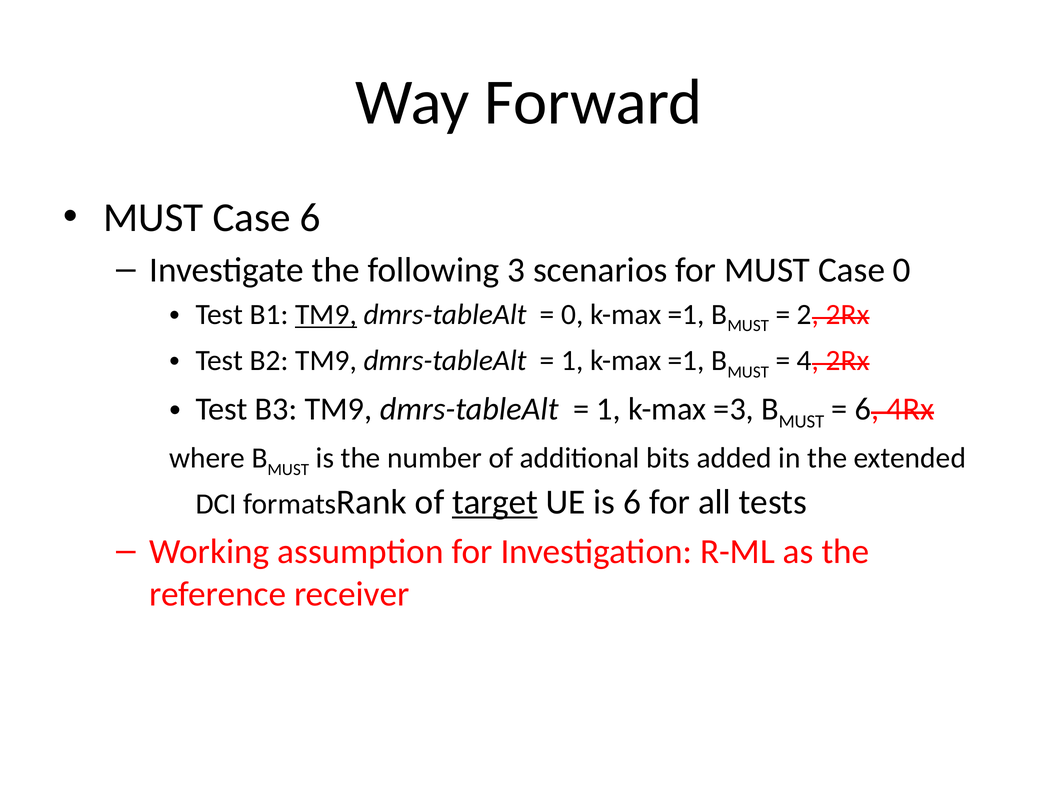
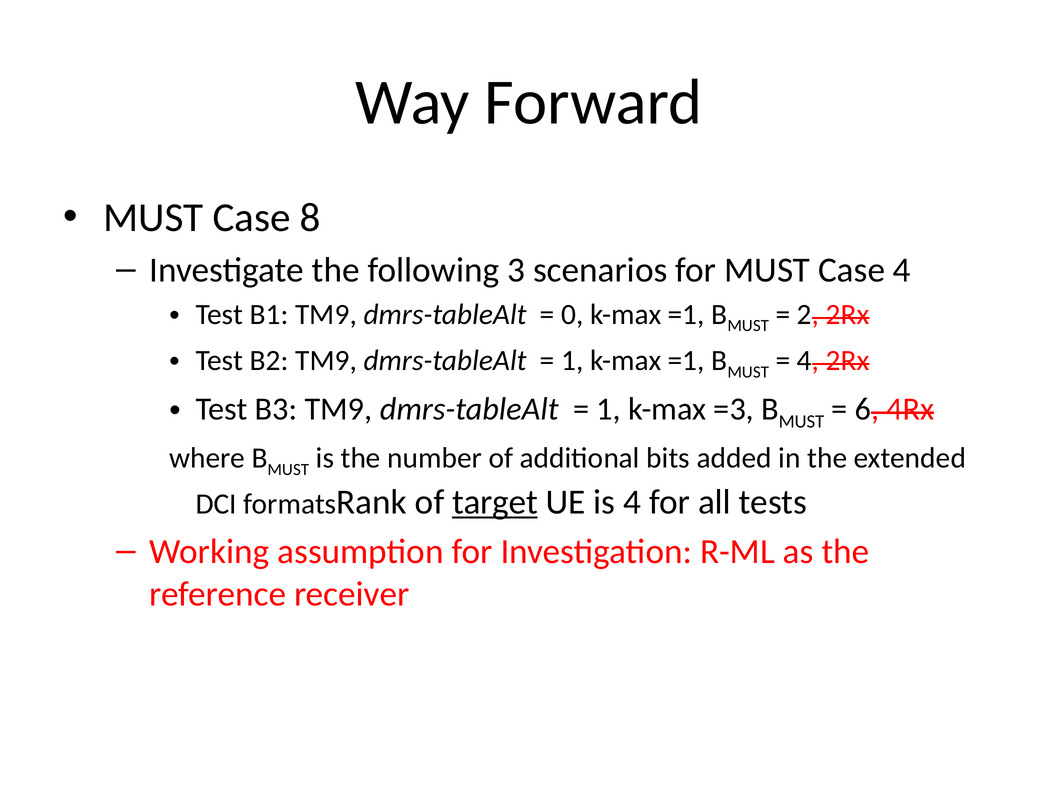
Case 6: 6 -> 8 (310, 218)
Case 0: 0 -> 4 (902, 270)
TM9 underline: present -> none (326, 315)
is 6: 6 -> 4 (632, 503)
